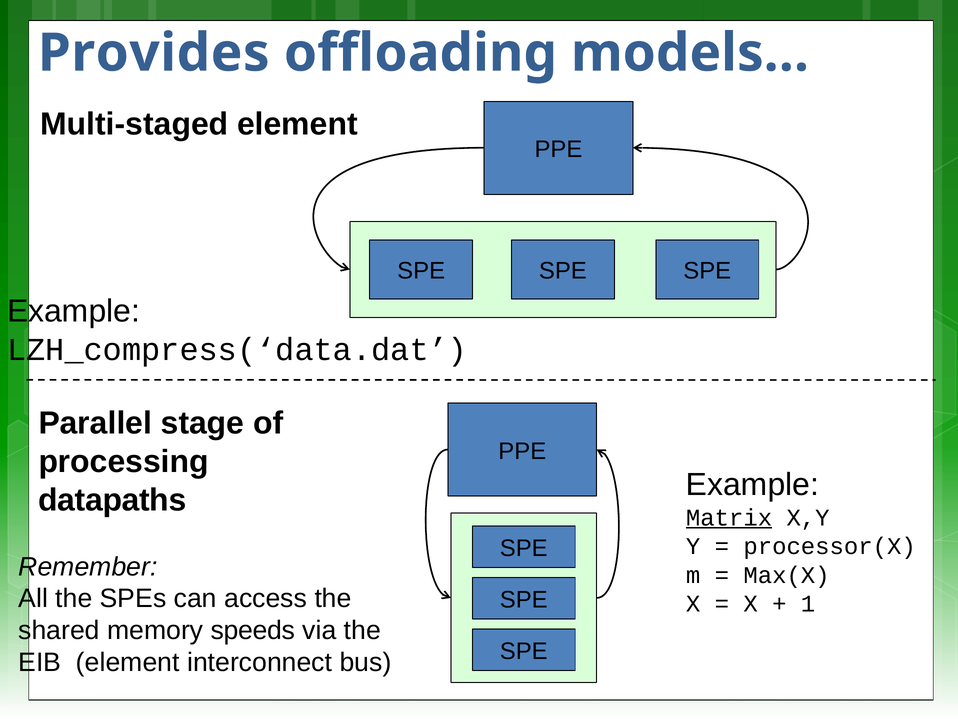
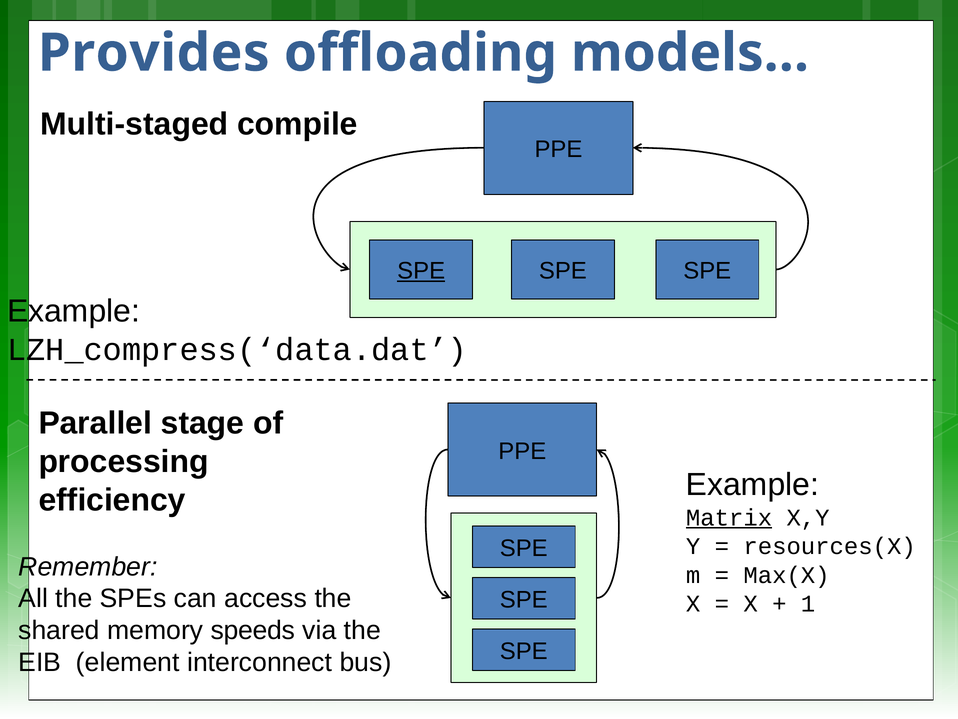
Multi-staged element: element -> compile (297, 124)
SPE underline: none -> present (421, 271)
datapaths: datapaths -> efficiency (112, 500)
processor(X: processor(X -> resources(X (830, 546)
